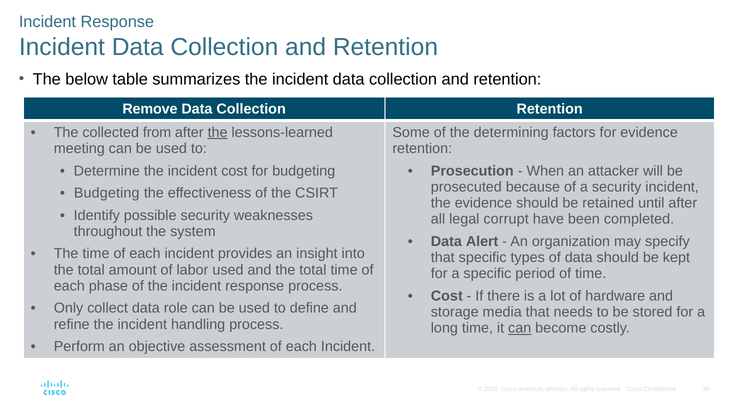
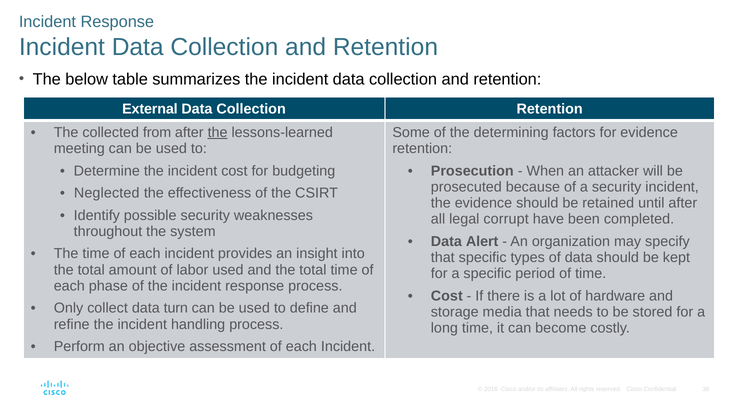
Remove: Remove -> External (150, 109)
Budgeting: Budgeting -> Neglected (107, 193)
role: role -> turn (176, 308)
can underline: present -> none (520, 328)
